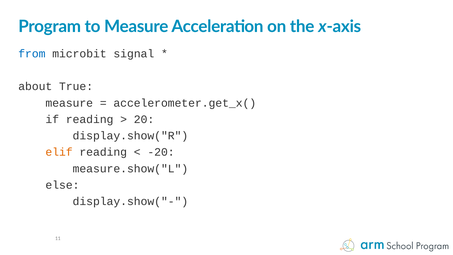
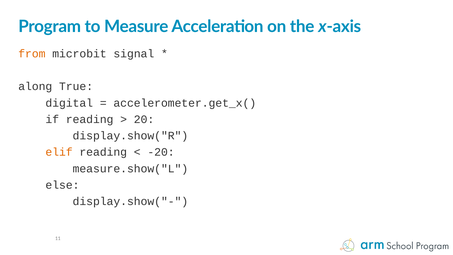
from colour: blue -> orange (32, 54)
about: about -> along (35, 86)
measure: measure -> digital (69, 103)
